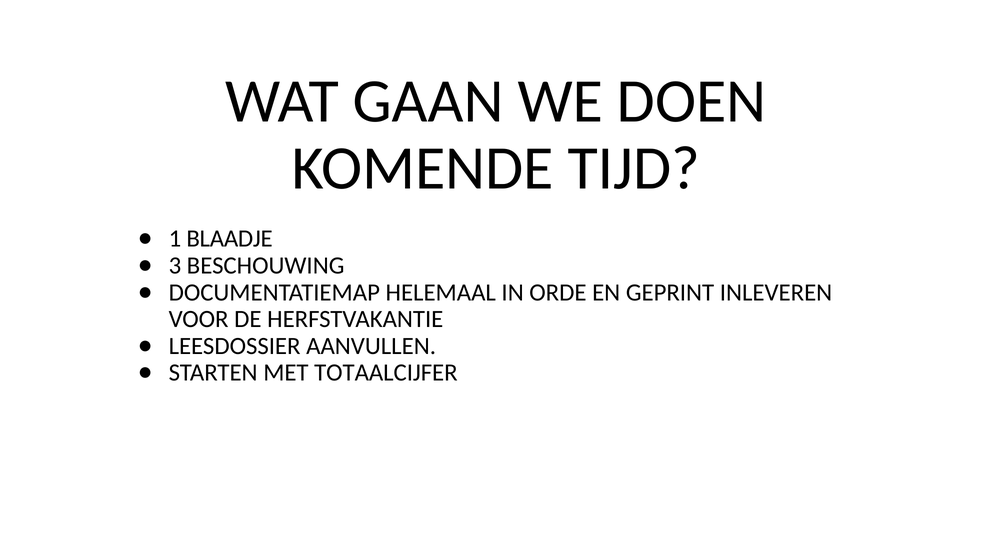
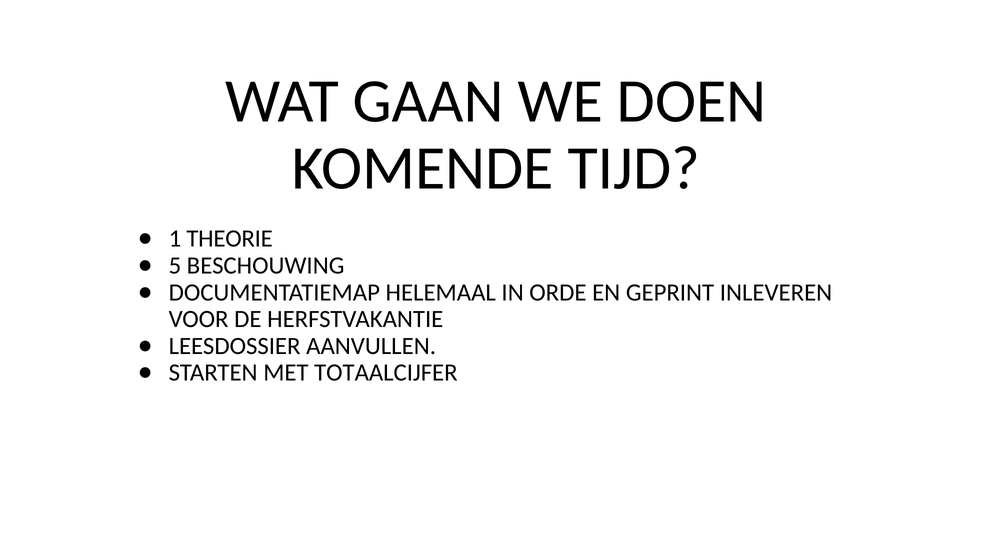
BLAADJE: BLAADJE -> THEORIE (230, 239)
3: 3 -> 5 (175, 266)
